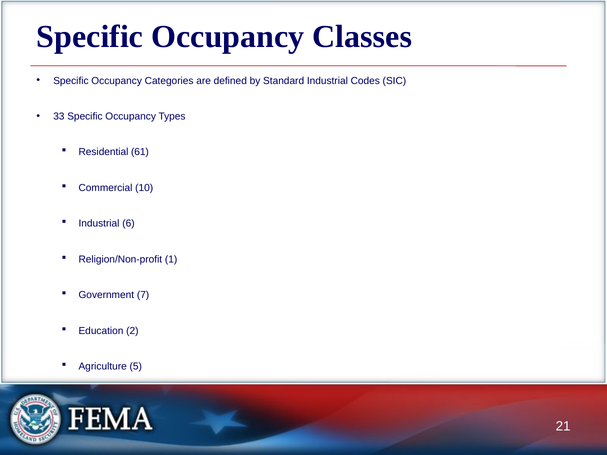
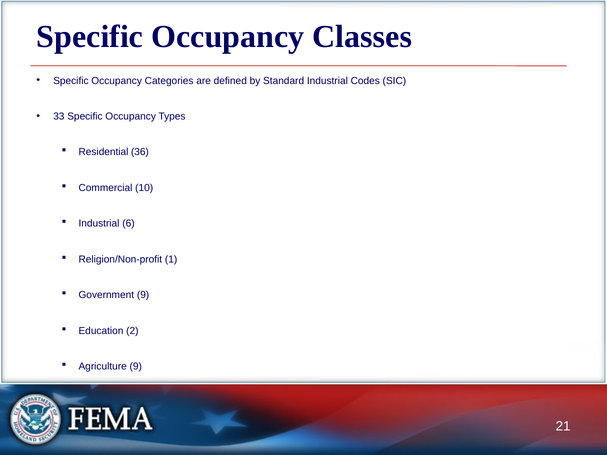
61: 61 -> 36 (140, 152)
Government 7: 7 -> 9 (143, 295)
Agriculture 5: 5 -> 9 (136, 367)
